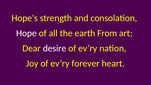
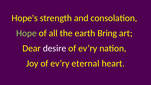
Hope colour: white -> light green (26, 33)
From: From -> Bring (107, 33)
forever: forever -> eternal (86, 63)
